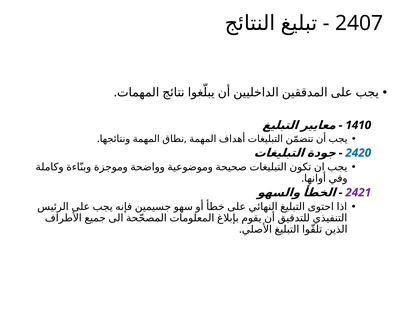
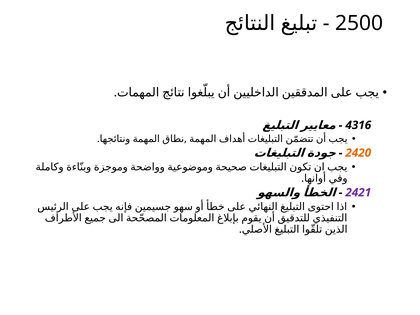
2407: 2407 -> 2500 (359, 23)
1410: 1410 -> 4316 (358, 125)
2420 colour: blue -> orange (358, 153)
